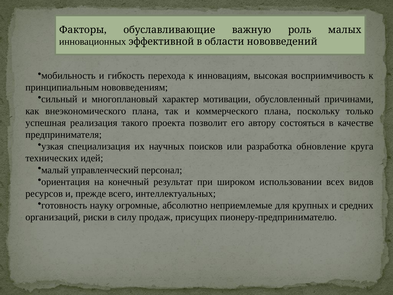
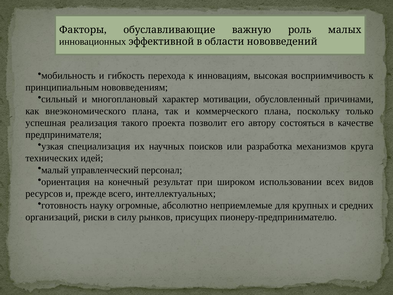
обновление: обновление -> механизмов (321, 146)
продаж: продаж -> рынков (156, 217)
